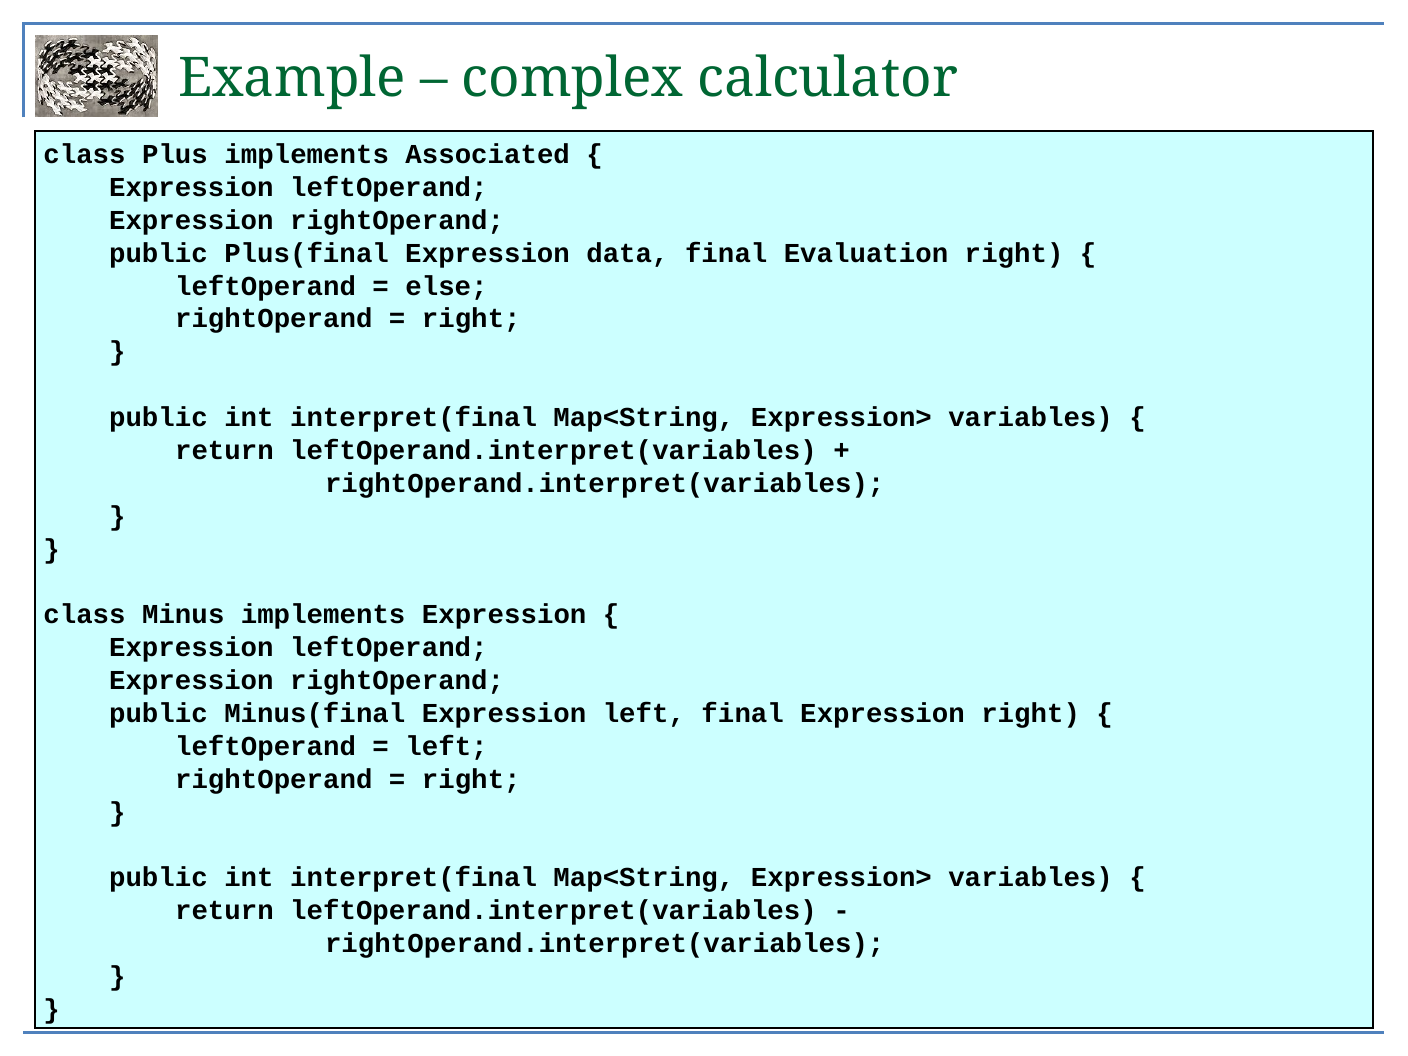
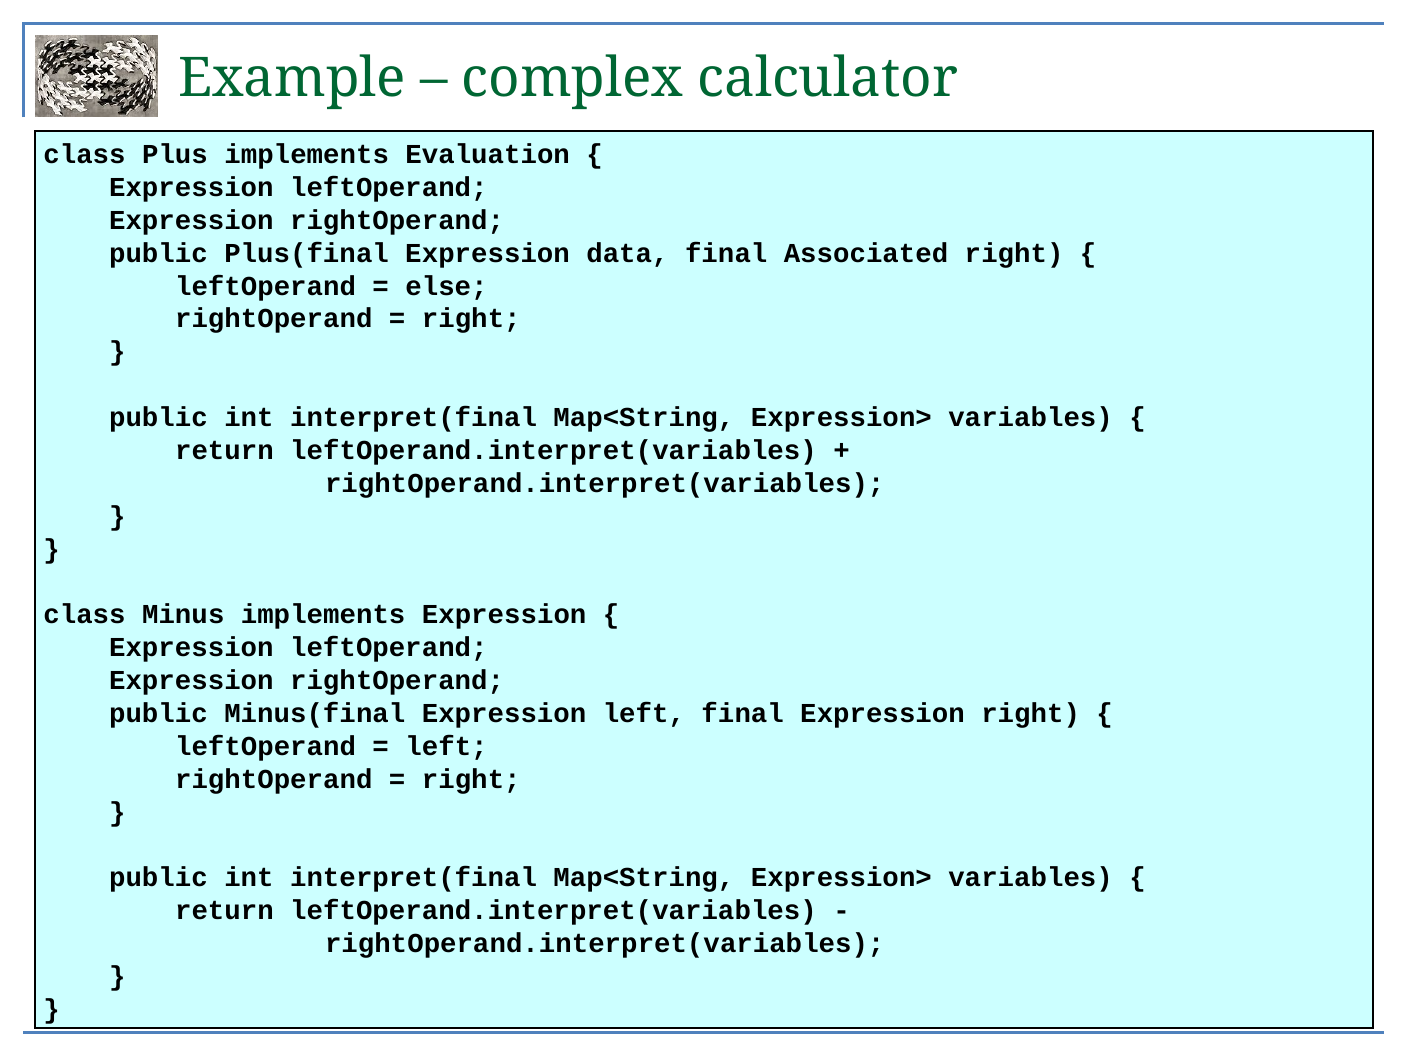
Associated: Associated -> Evaluation (488, 155)
Evaluation: Evaluation -> Associated (866, 253)
